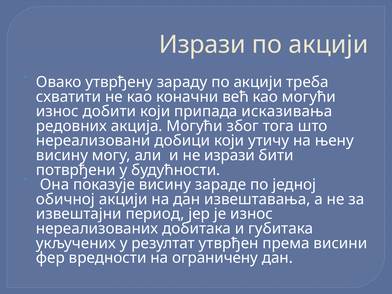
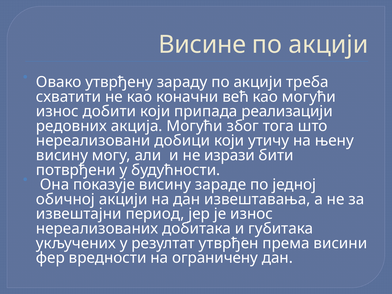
Изрази: Изрази -> Висине (202, 45)
исказивања: исказивања -> реализацији (287, 111)
